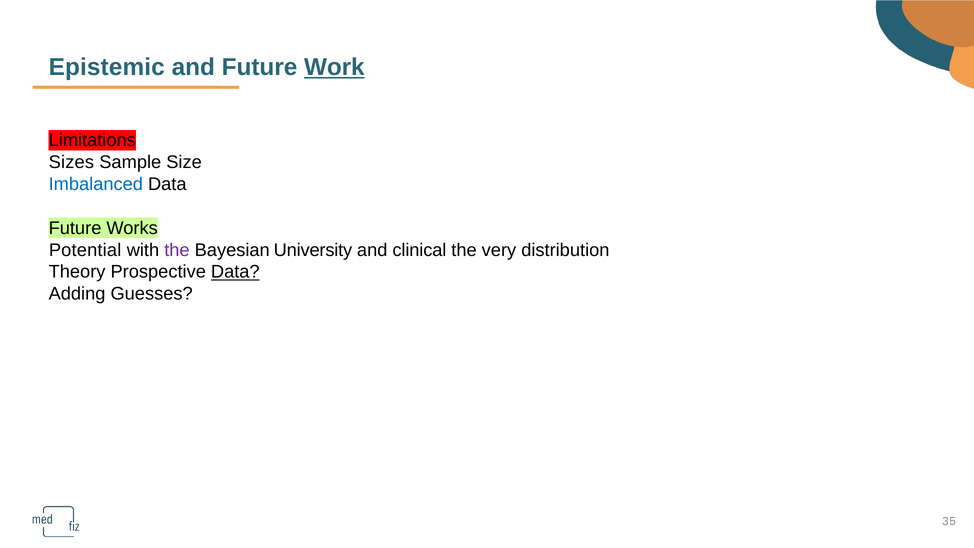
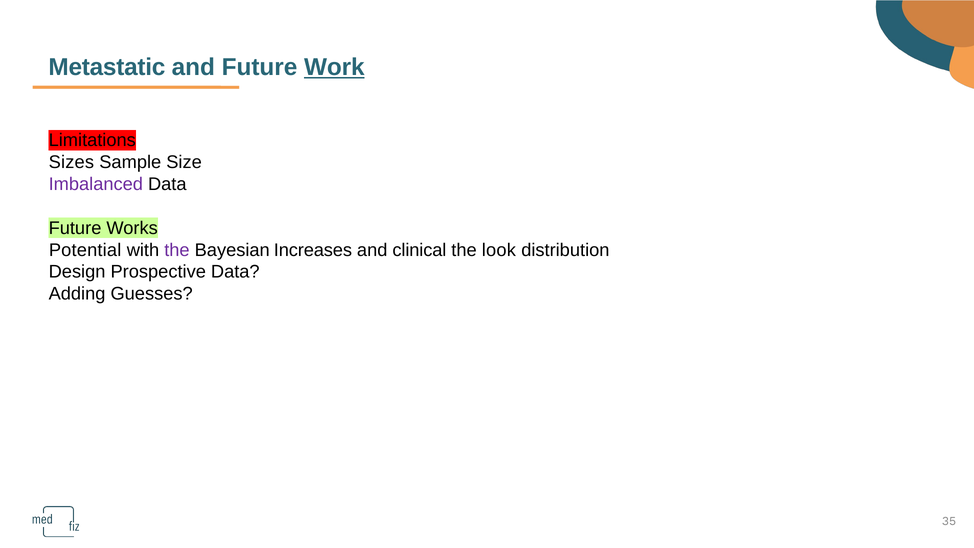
Epistemic: Epistemic -> Metastatic (107, 67)
Imbalanced colour: blue -> purple (96, 184)
University: University -> Increases (313, 250)
very: very -> look (499, 250)
Theory: Theory -> Design (77, 272)
Data underline: present -> none (235, 272)
